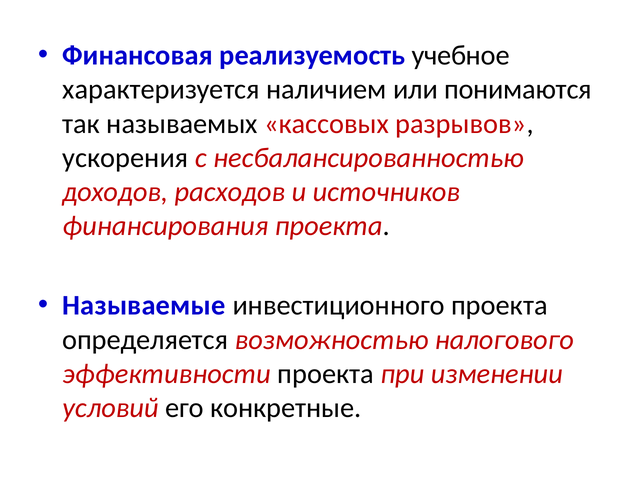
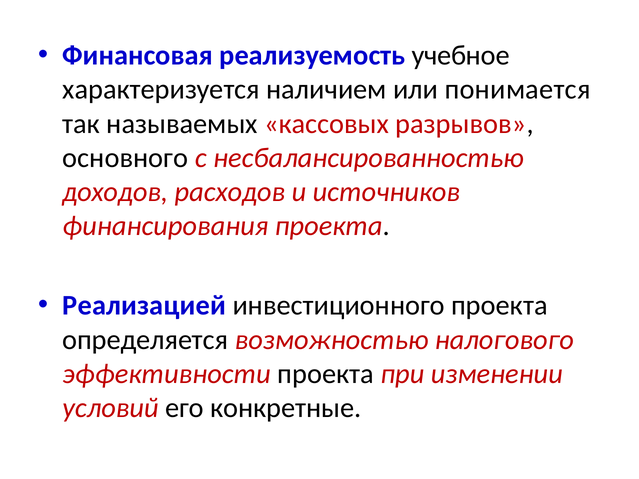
понимаются: понимаются -> понимается (518, 90)
ускорения: ускорения -> основного (125, 158)
Называемые: Называемые -> Реализацией (144, 306)
